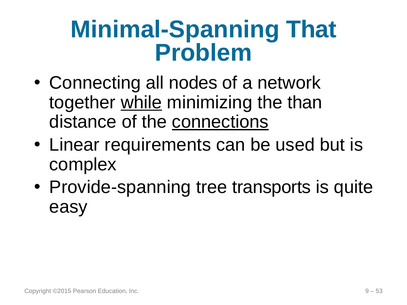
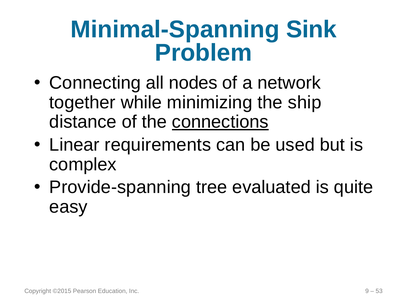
That: That -> Sink (311, 30)
while underline: present -> none (141, 102)
than: than -> ship (305, 102)
transports: transports -> evaluated (272, 187)
